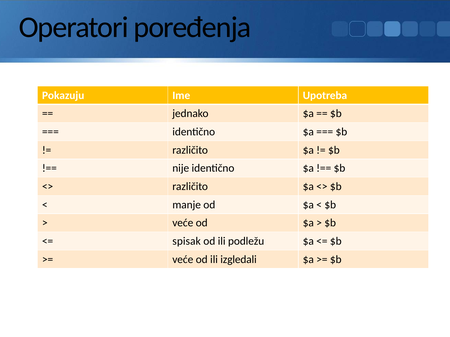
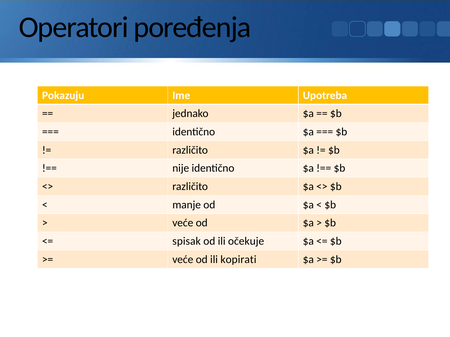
podležu: podležu -> očekuje (246, 241)
izgledali: izgledali -> kopirati (238, 260)
